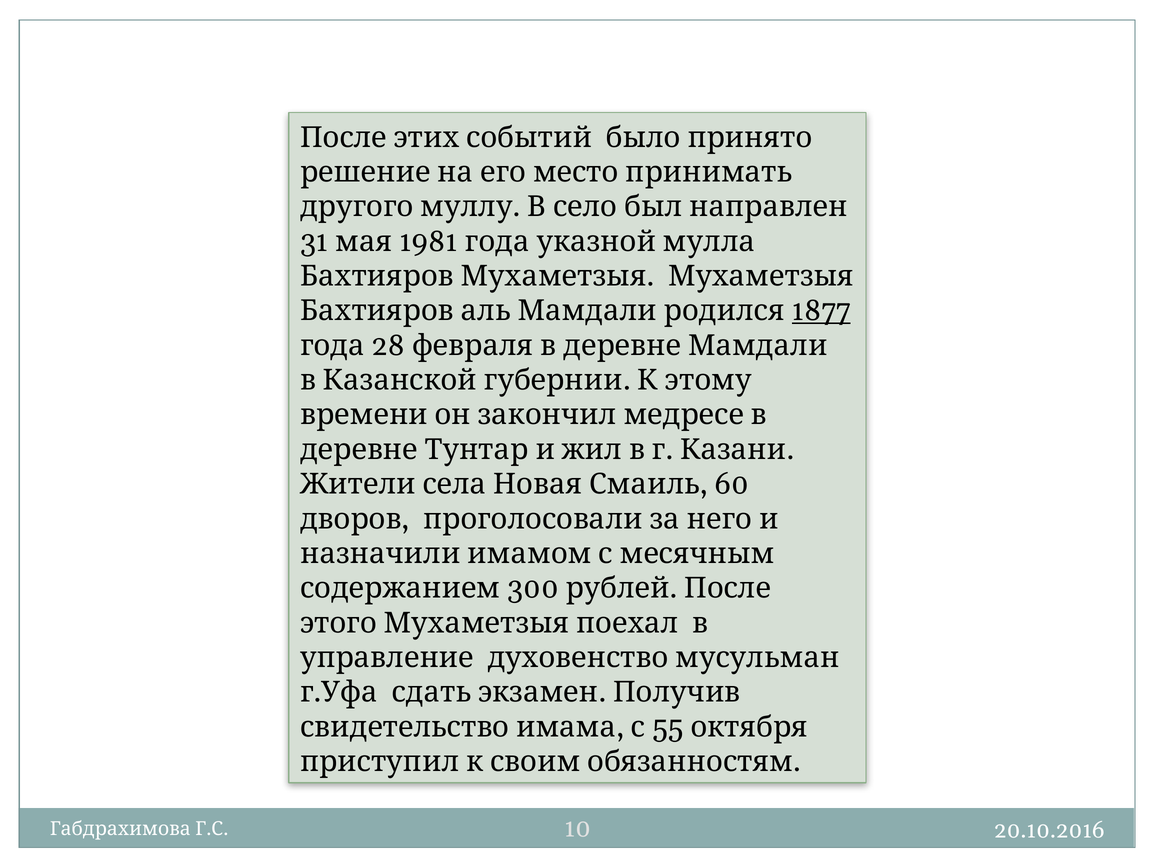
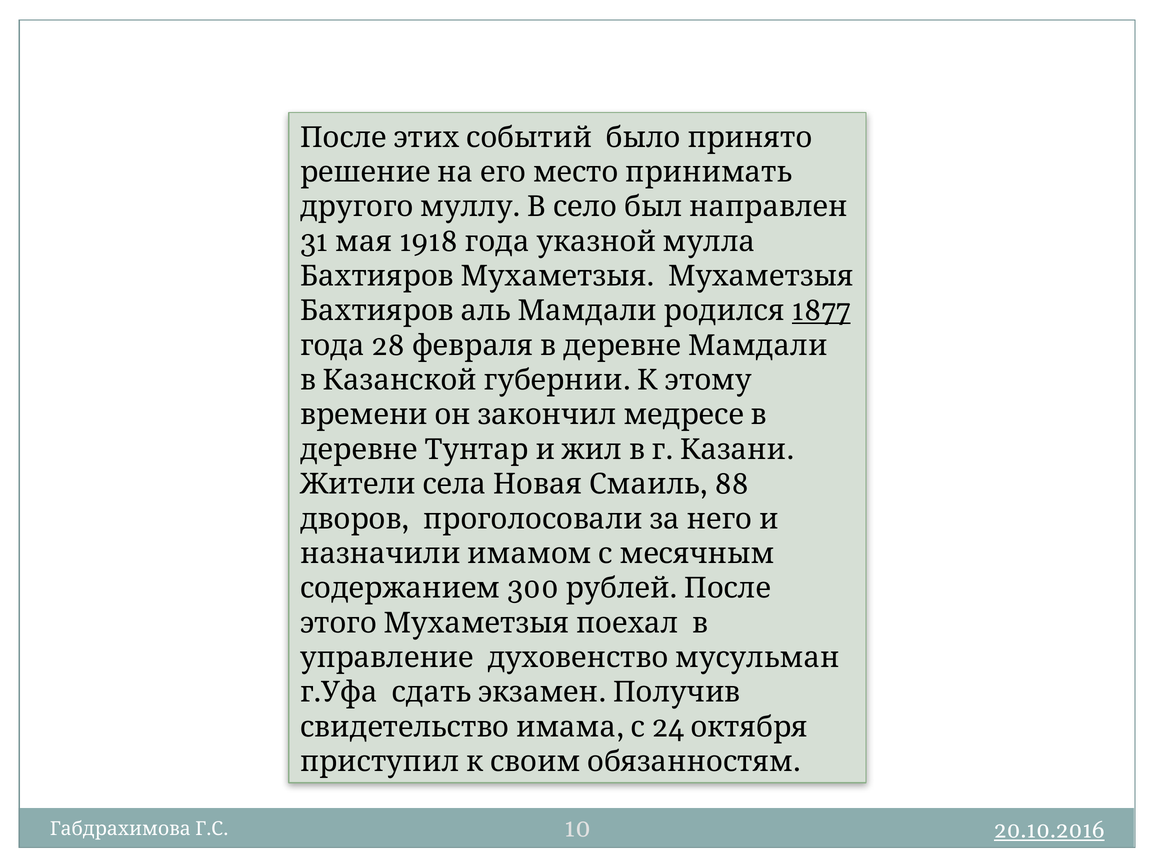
1981: 1981 -> 1918 (428, 241)
60: 60 -> 88 (732, 484)
55: 55 -> 24 (668, 726)
20.10.2016 underline: none -> present (1049, 830)
